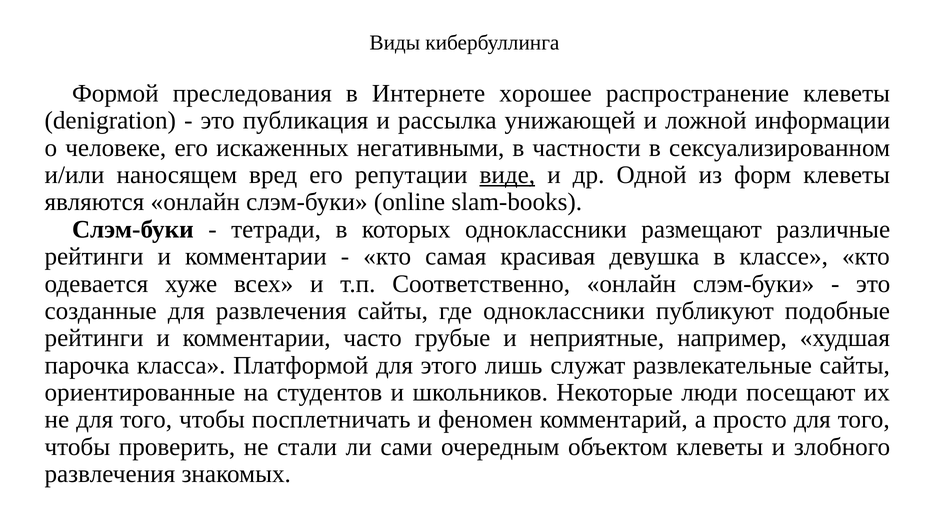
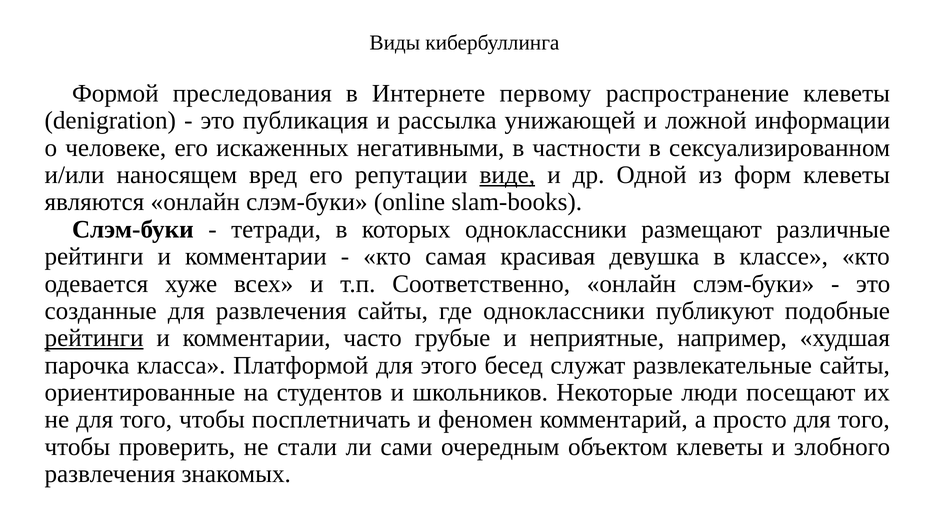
хорошее: хорошее -> первому (545, 93)
рейтинги underline: none -> present (94, 338)
лишь: лишь -> бесед (514, 365)
